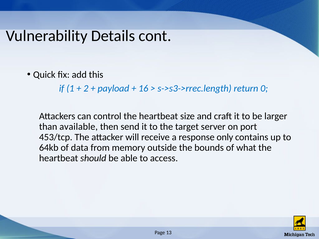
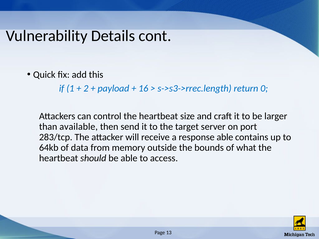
453/tcp: 453/tcp -> 283/tcp (56, 137)
response only: only -> able (225, 137)
